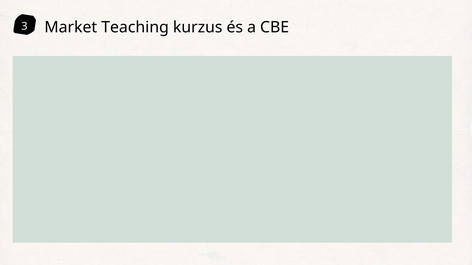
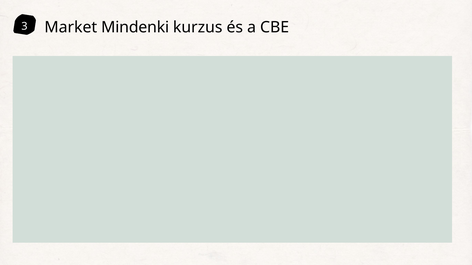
Teaching: Teaching -> Mindenki (135, 27)
